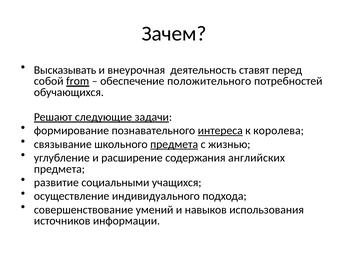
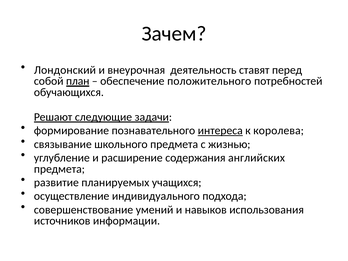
Высказывать: Высказывать -> Лондонский (65, 70)
from: from -> план (78, 81)
предмета underline: present -> none (174, 144)
социальными: социальными -> планируемых (115, 183)
